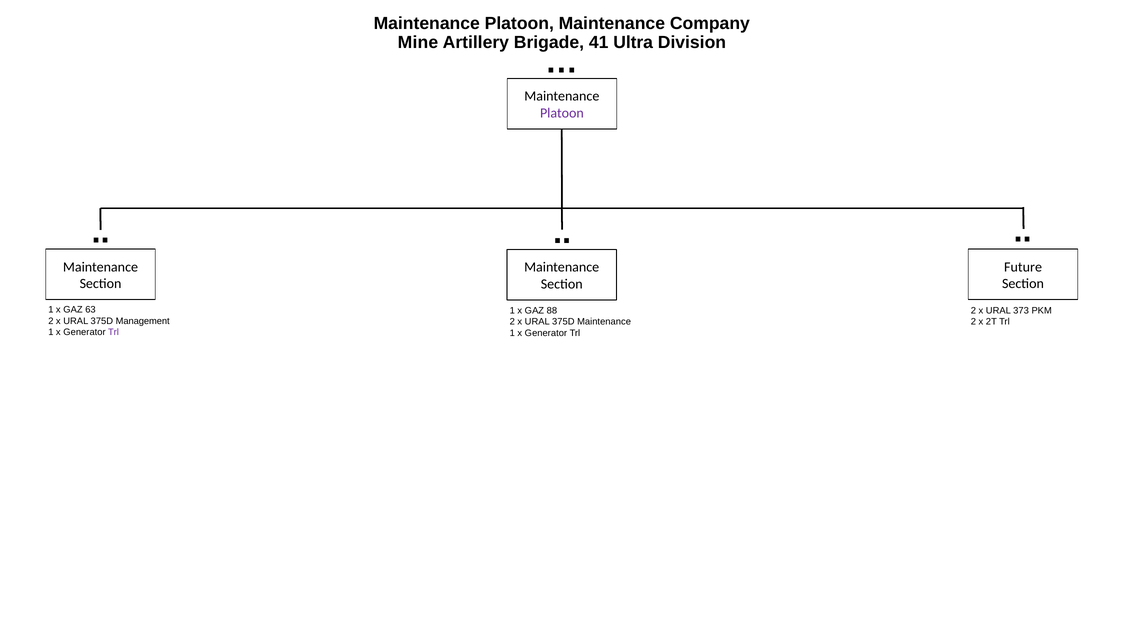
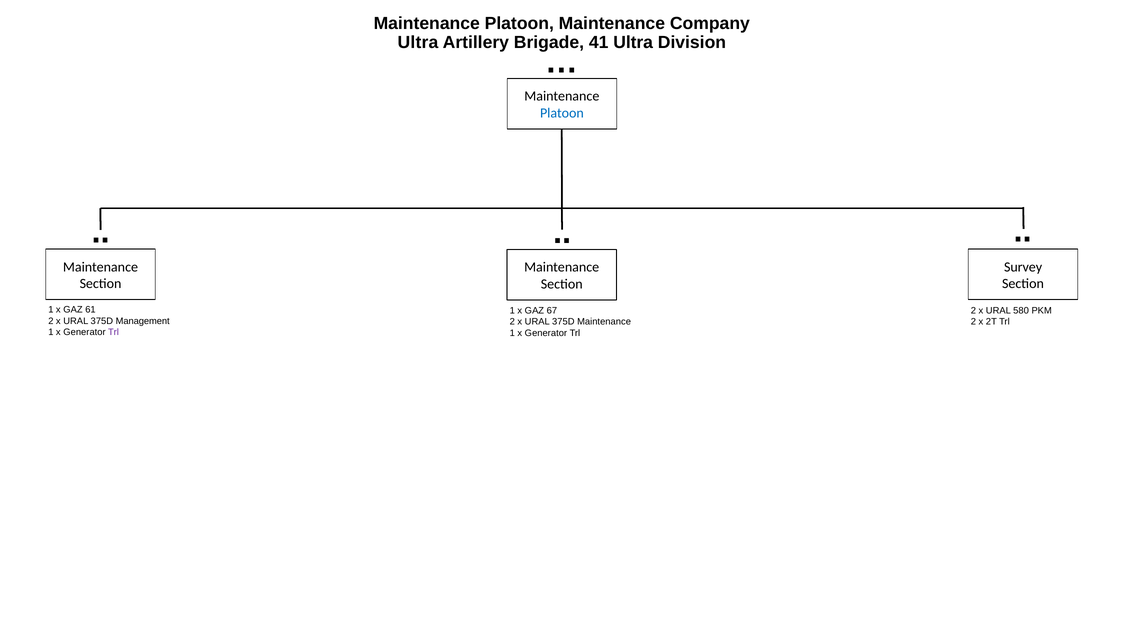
Mine: Mine -> Ultra (418, 43)
Platoon colour: purple -> blue (562, 113)
Future: Future -> Survey (1023, 267)
63: 63 -> 61 (90, 310)
88: 88 -> 67 (552, 311)
373: 373 -> 580 (1021, 311)
